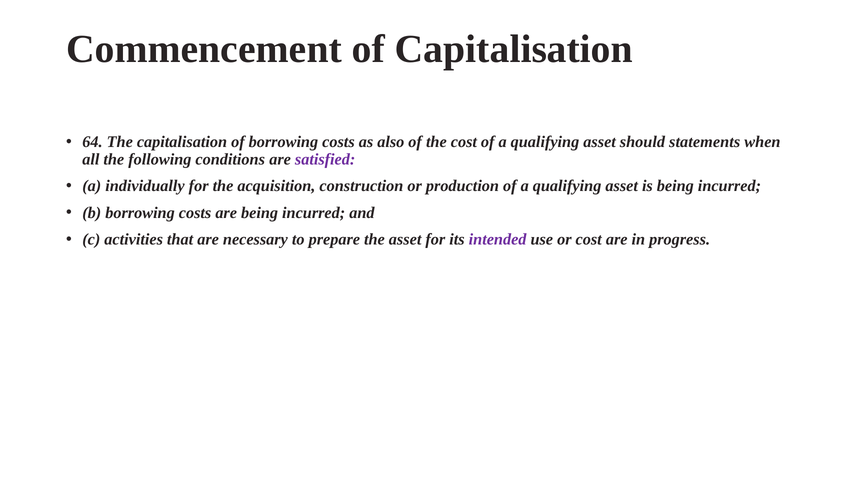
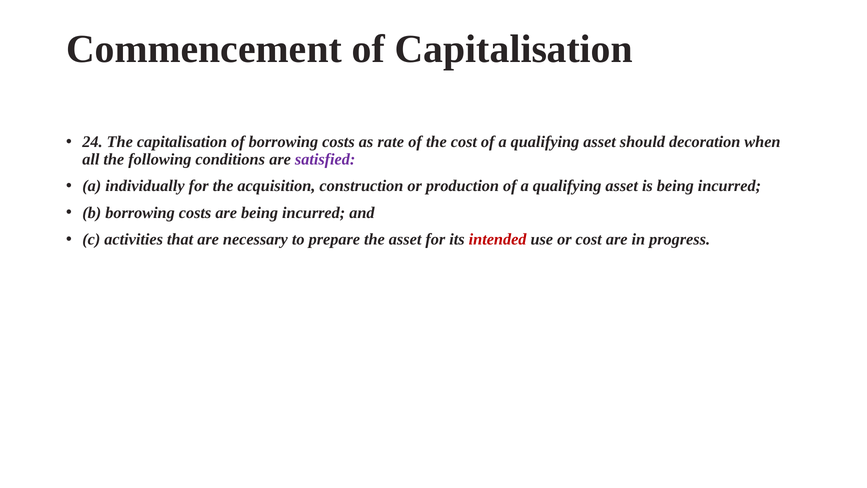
64: 64 -> 24 (93, 142)
also: also -> rate (391, 142)
statements: statements -> decoration (705, 142)
intended colour: purple -> red (498, 239)
